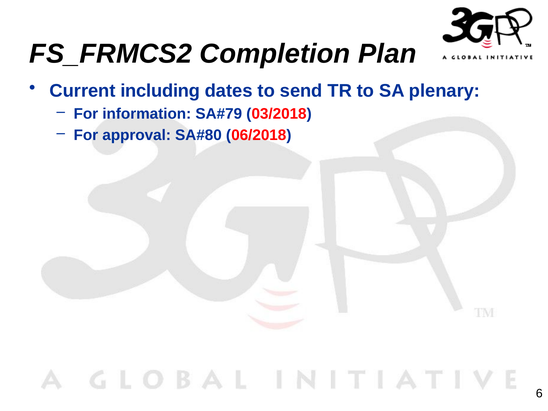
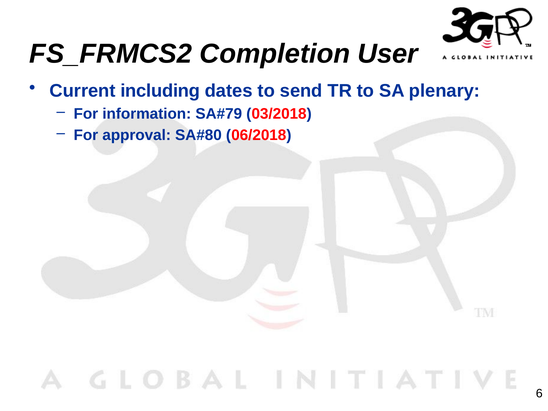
Plan: Plan -> User (388, 54)
